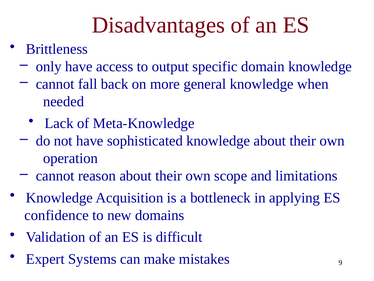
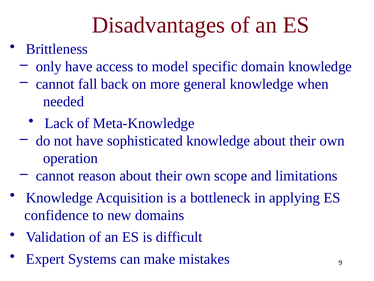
output: output -> model (170, 66)
